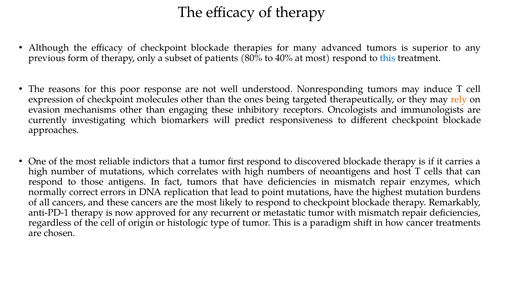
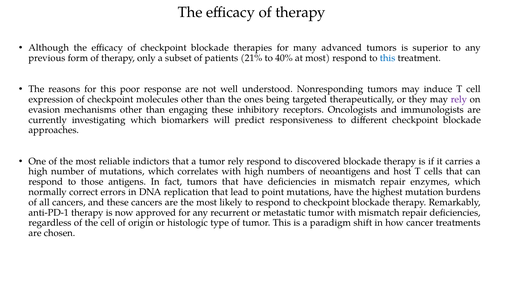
80%: 80% -> 21% (251, 58)
rely colour: orange -> purple (459, 99)
tumor first: first -> rely (236, 161)
